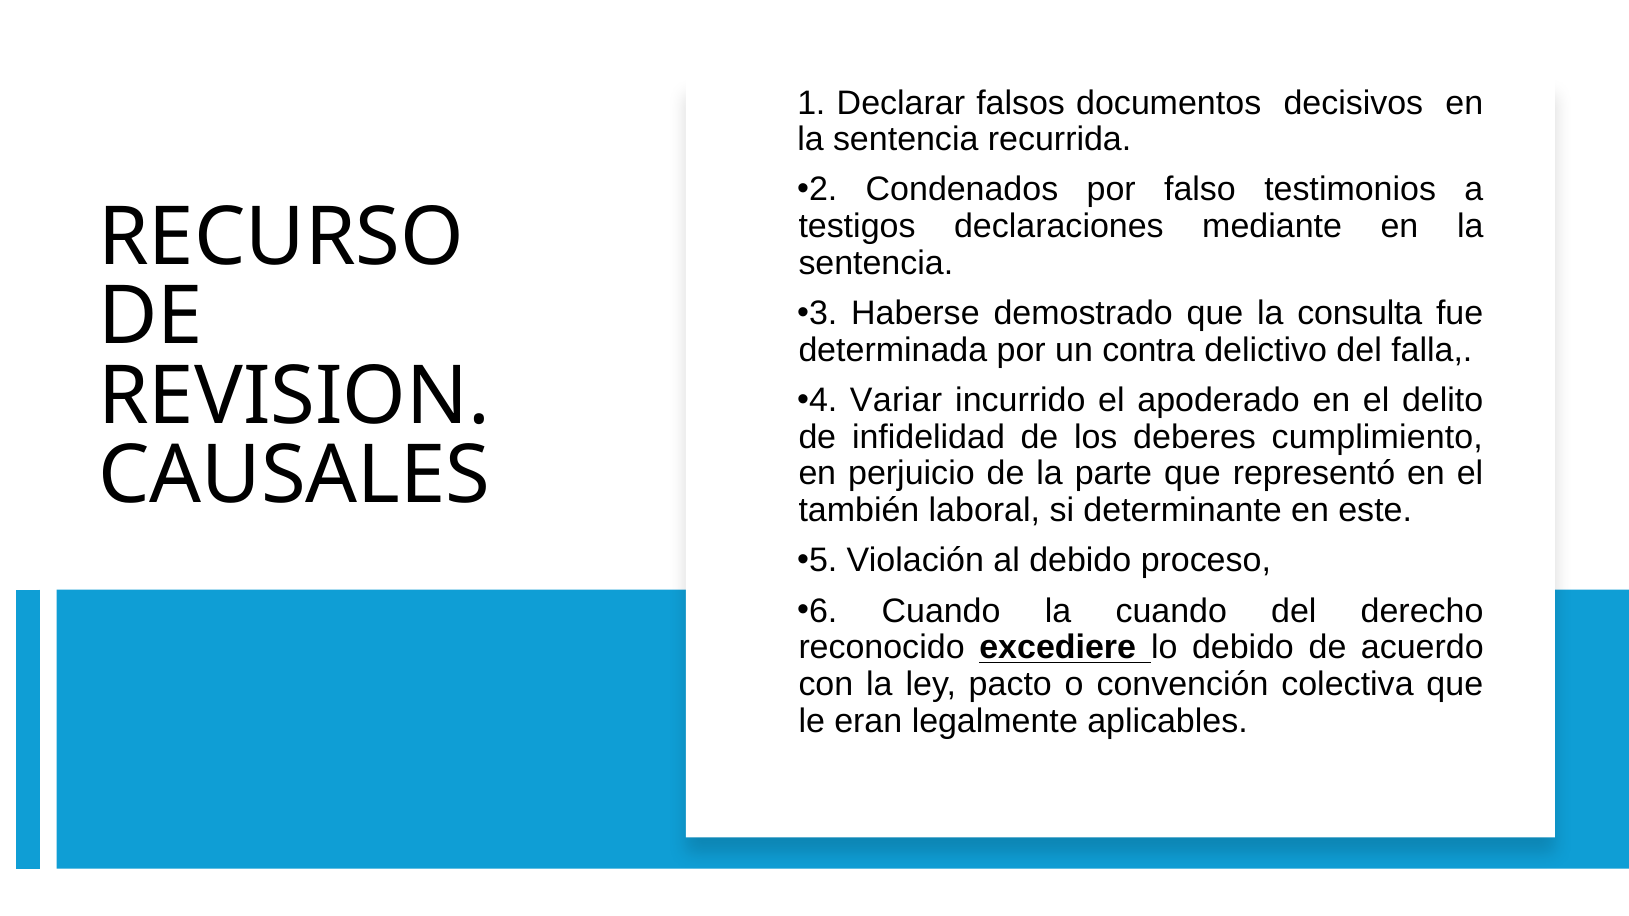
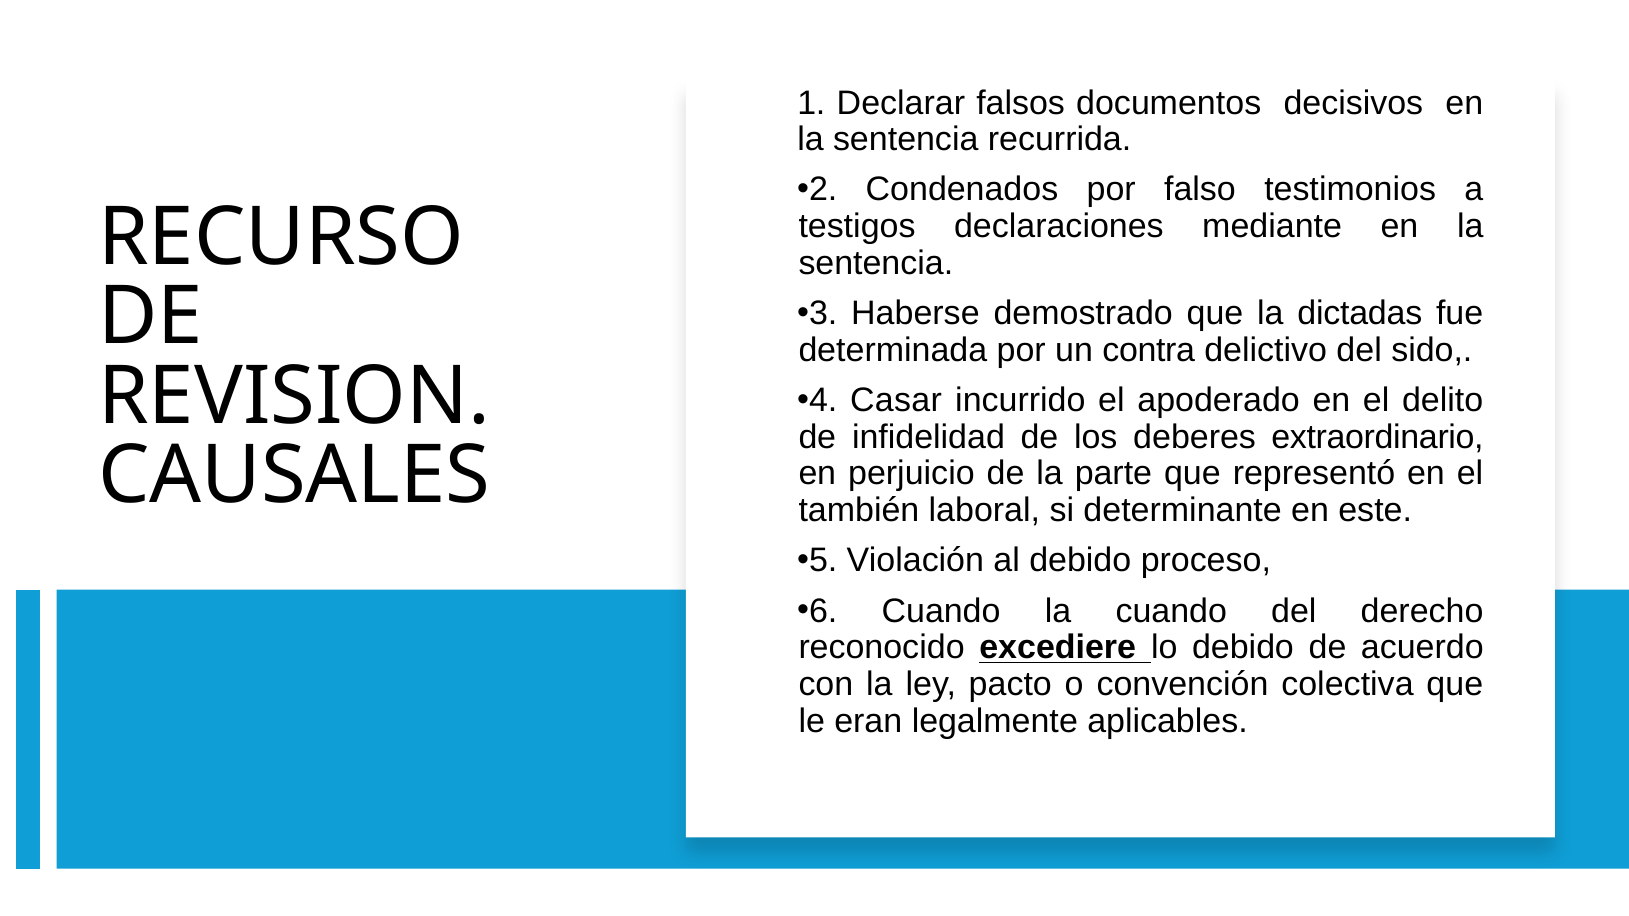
consulta: consulta -> dictadas (1360, 313)
falla: falla -> sido (1432, 350)
Variar: Variar -> Casar (896, 400)
cumplimiento: cumplimiento -> extraordinario (1378, 437)
